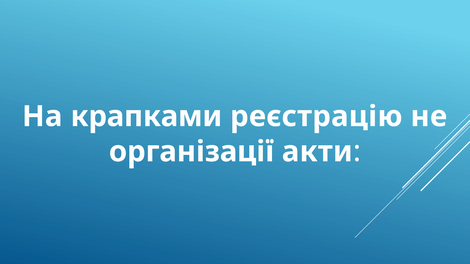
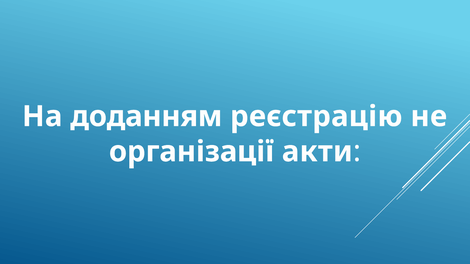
крапками: крапками -> доданням (146, 117)
